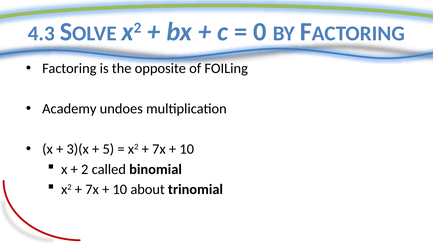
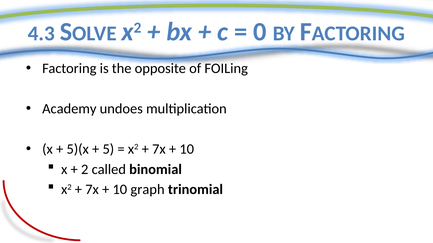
3)(x: 3)(x -> 5)(x (78, 149)
about: about -> graph (148, 190)
